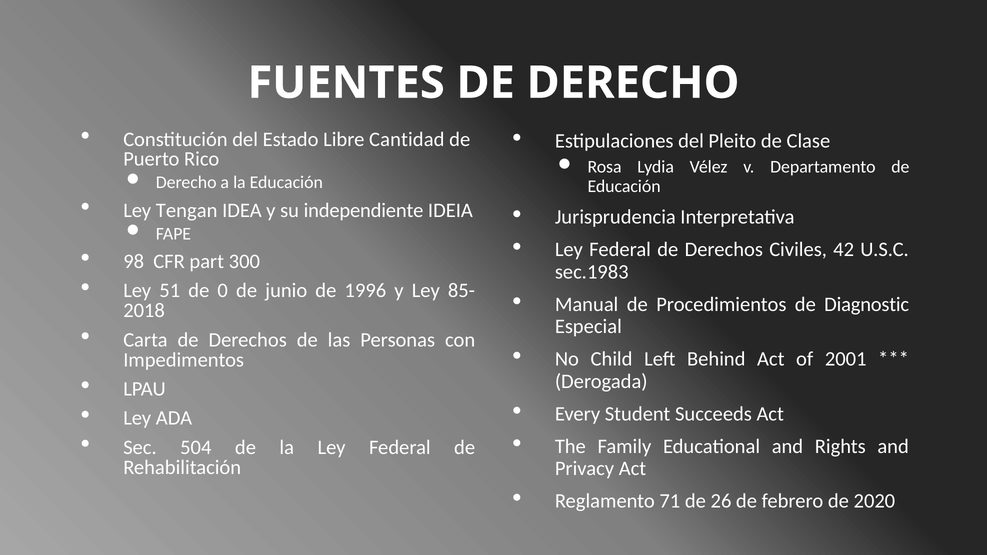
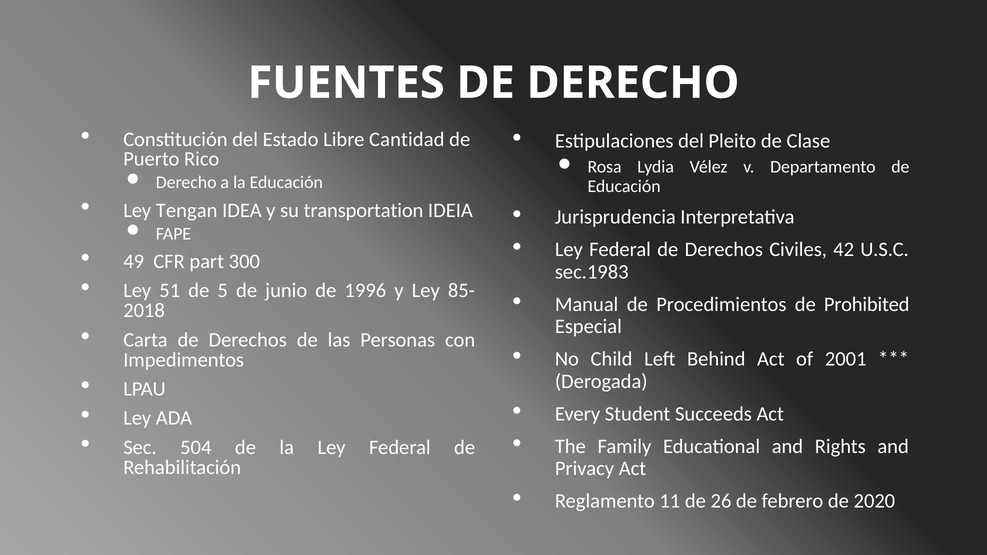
independiente: independiente -> transportation (364, 210)
98: 98 -> 49 (134, 262)
0: 0 -> 5 (223, 291)
Diagnostic: Diagnostic -> Prohibited (867, 305)
71: 71 -> 11 (670, 501)
